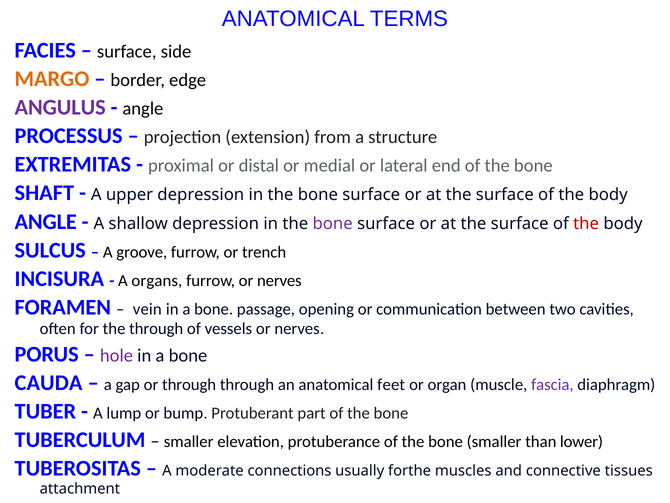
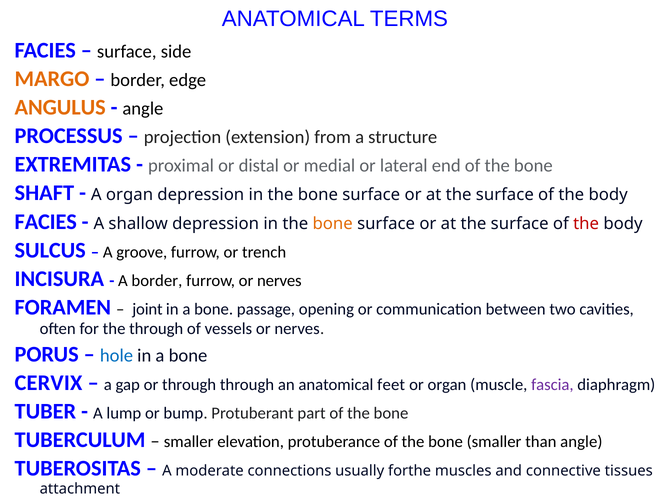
ANGULUS colour: purple -> orange (60, 107)
A upper: upper -> organ (130, 195)
ANGLE: ANGLE -> FACIES (46, 221)
bone colour: purple -> orange (333, 223)
A organs: organs -> border (157, 280)
vein: vein -> joint (147, 309)
hole colour: purple -> blue (116, 355)
CAUDA: CAUDA -> CERVIX (48, 382)
than lower: lower -> angle (581, 441)
